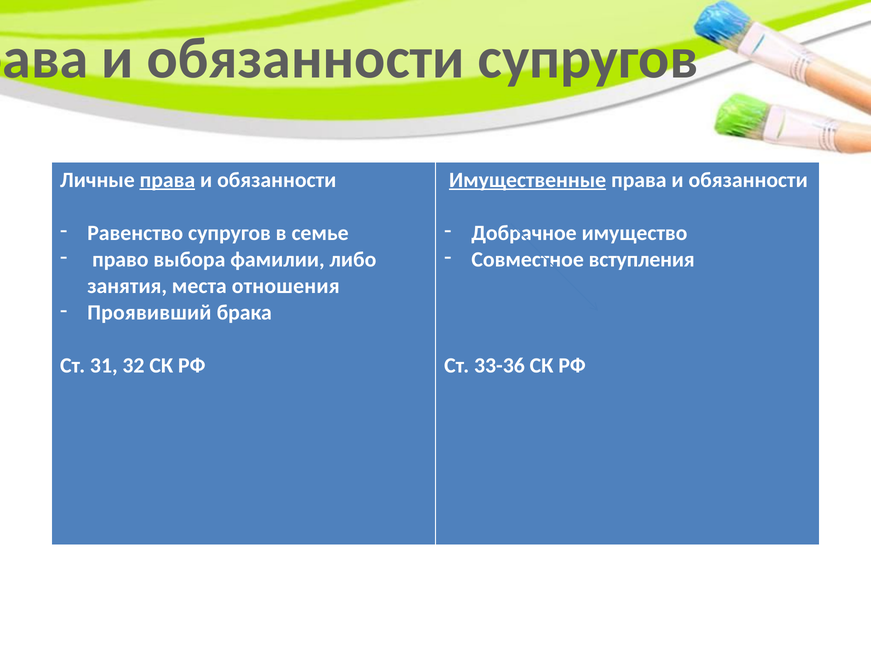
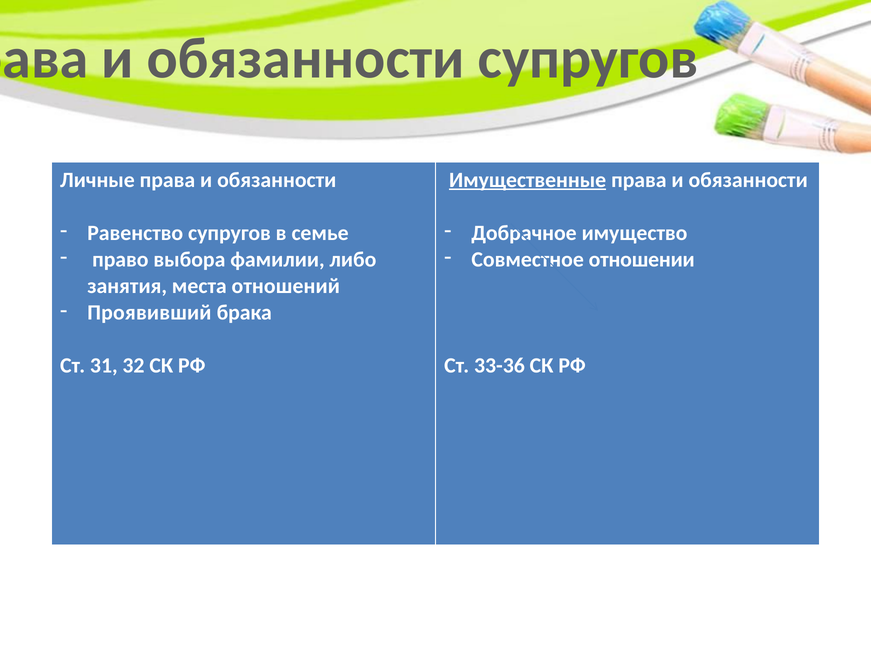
права underline: present -> none (167, 180)
вступления: вступления -> отношении (642, 260)
отношения: отношения -> отношений (286, 286)
